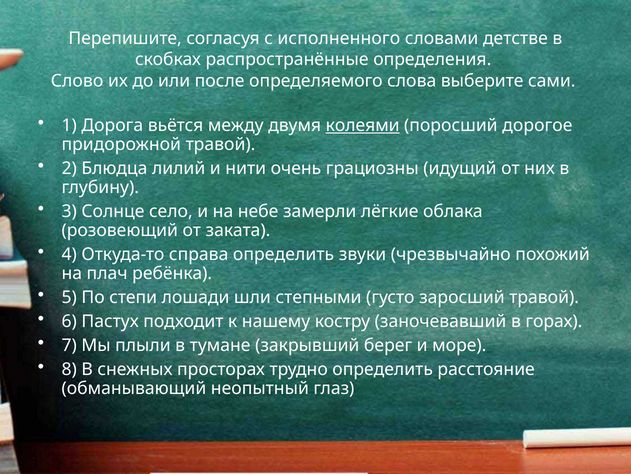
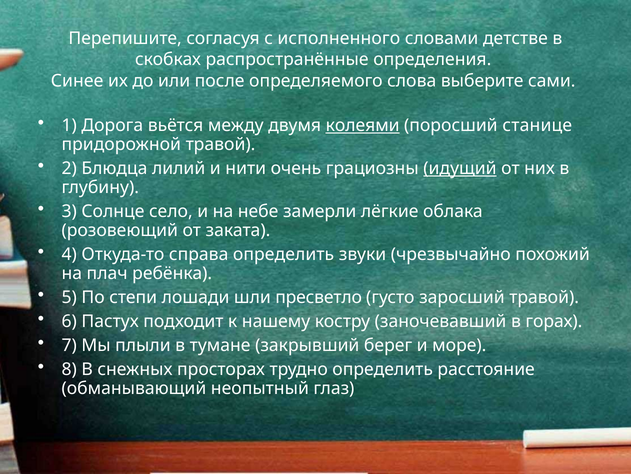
Слово: Слово -> Синее (77, 81)
дорогое: дорогое -> станице (537, 125)
идущий underline: none -> present (460, 168)
степными: степными -> пресветло (319, 297)
